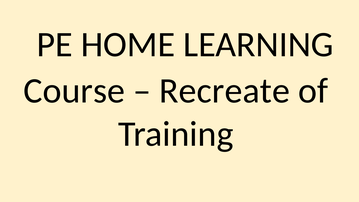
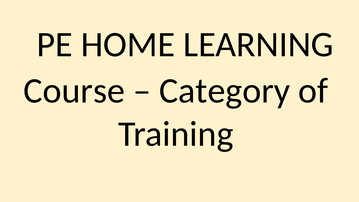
Recreate: Recreate -> Category (225, 91)
